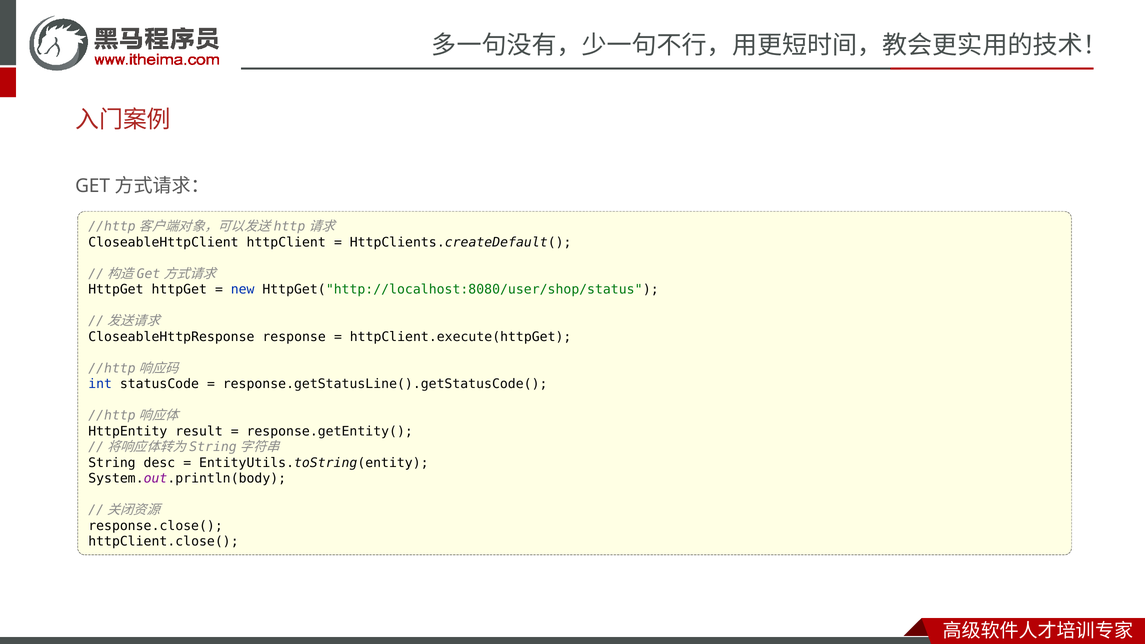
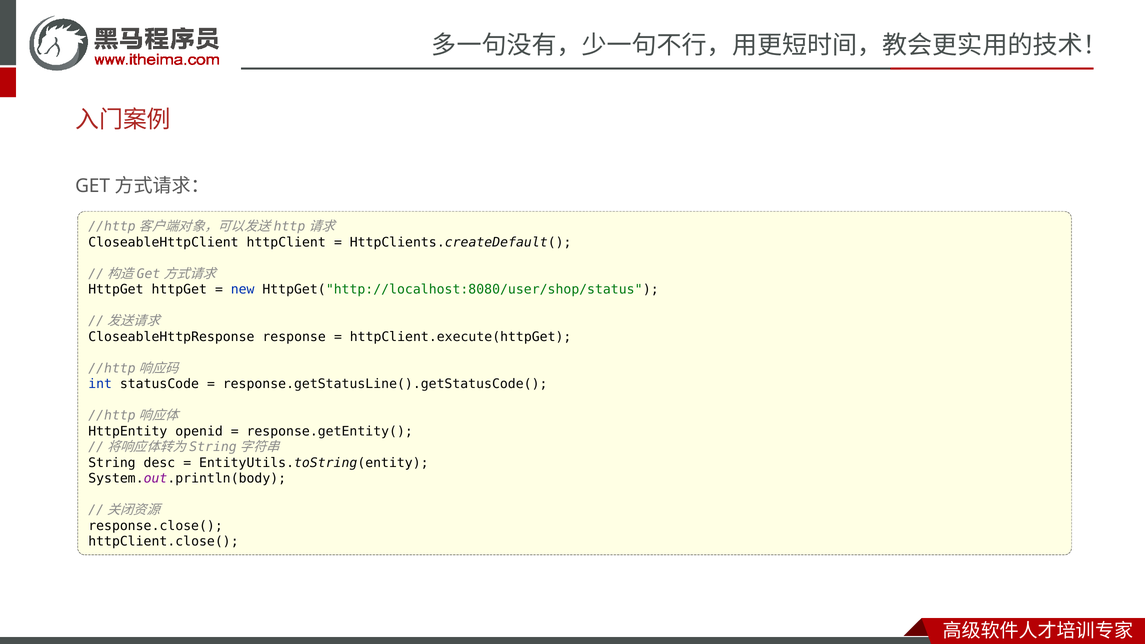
result: result -> openid (199, 431)
